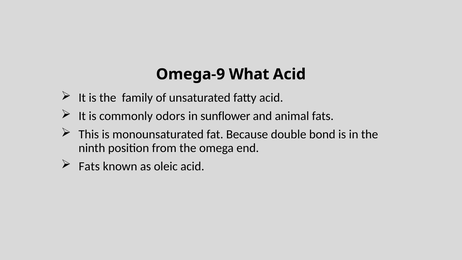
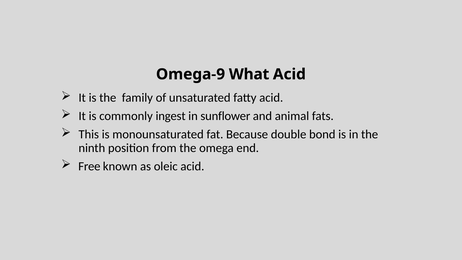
odors: odors -> ingest (171, 116)
Fats: Fats -> Free (89, 166)
